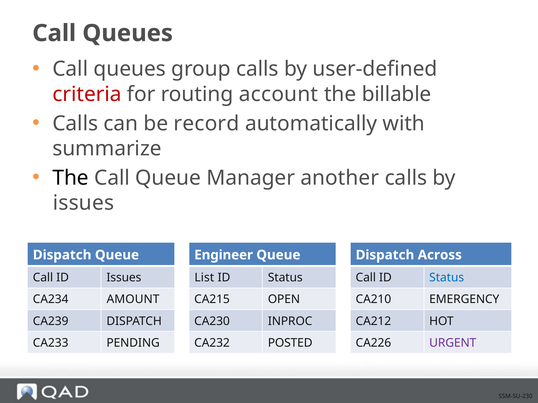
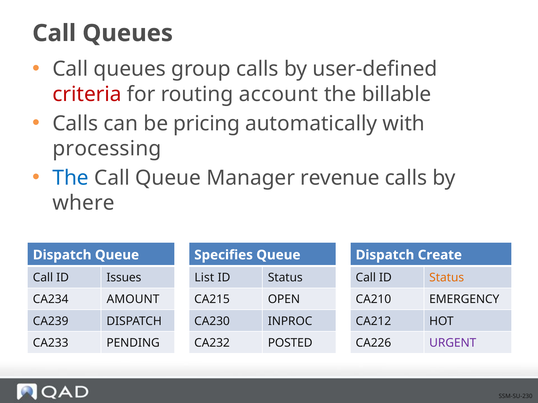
record: record -> pricing (207, 124)
summarize: summarize -> processing (107, 149)
The colour: black -> blue (71, 178)
another: another -> revenue (340, 178)
issues: issues -> where (84, 203)
Engineer: Engineer -> Specifies (224, 255)
Across: Across -> Create (440, 255)
Status colour: blue -> orange (447, 278)
